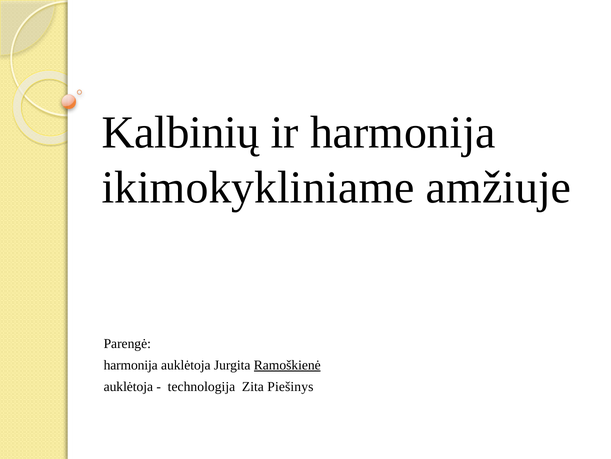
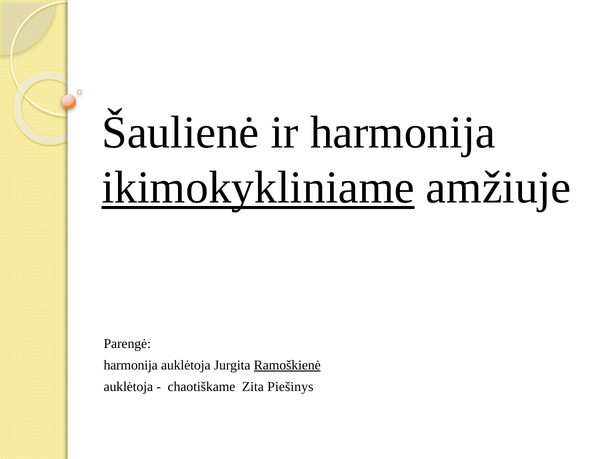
Kalbinių: Kalbinių -> Šaulienė (181, 133)
ikimokykliniame underline: none -> present (258, 187)
technologija: technologija -> chaotiškame (202, 386)
